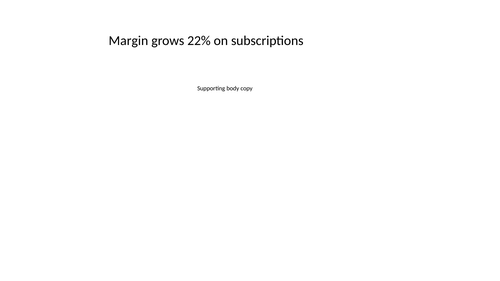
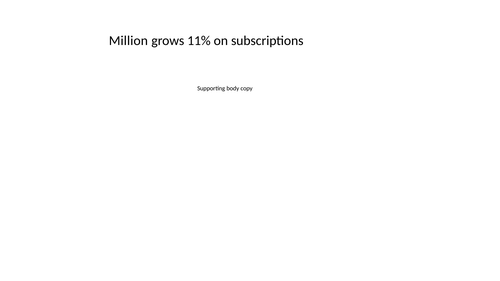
Margin: Margin -> Million (128, 41)
22%: 22% -> 11% (199, 41)
